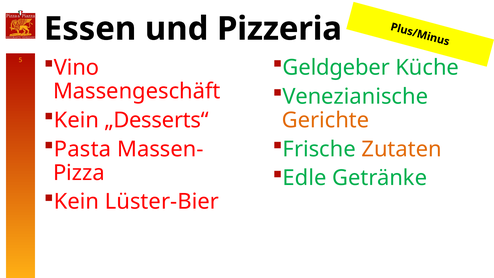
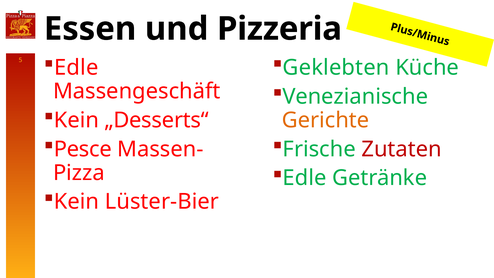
Vino: Vino -> Edle (76, 68)
Geldgeber: Geldgeber -> Geklebten (336, 68)
Pasta: Pasta -> Pesce (83, 149)
Zutaten colour: orange -> red (402, 149)
